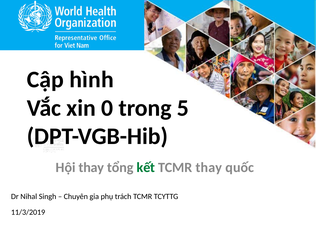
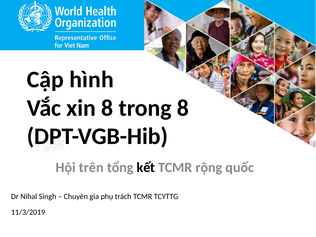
xin 0: 0 -> 8 (107, 108)
trong 5: 5 -> 8 (183, 108)
Hội thay: thay -> trên (91, 167)
kết colour: green -> black (146, 167)
TCMR thay: thay -> rộng (209, 167)
